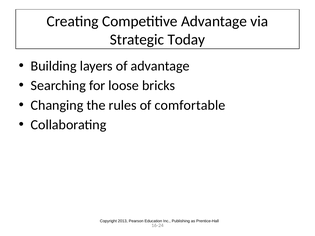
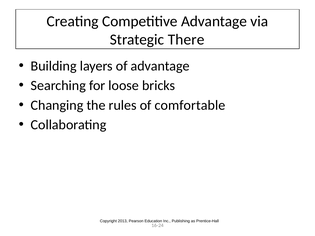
Today: Today -> There (186, 40)
